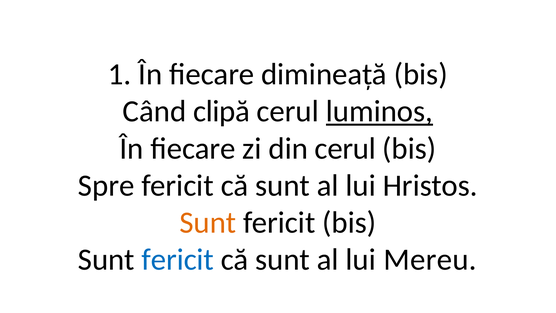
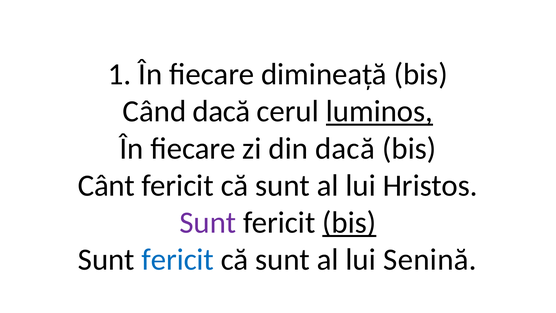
Când clipă: clipă -> dacă (222, 111)
din cerul: cerul -> dacă (345, 148)
Spre: Spre -> Cânt (106, 185)
Sunt colour: orange -> purple (208, 222)
bis underline: none -> present (349, 222)
Mereu: Mereu -> Senină (430, 260)
